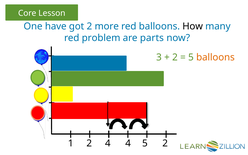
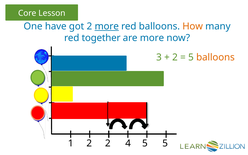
more underline: none -> present (107, 26)
How colour: black -> orange (193, 26)
problem: problem -> together (101, 38)
are parts: parts -> more (152, 38)
2 4: 4 -> 2 (108, 143)
5 2: 2 -> 5 (165, 143)
